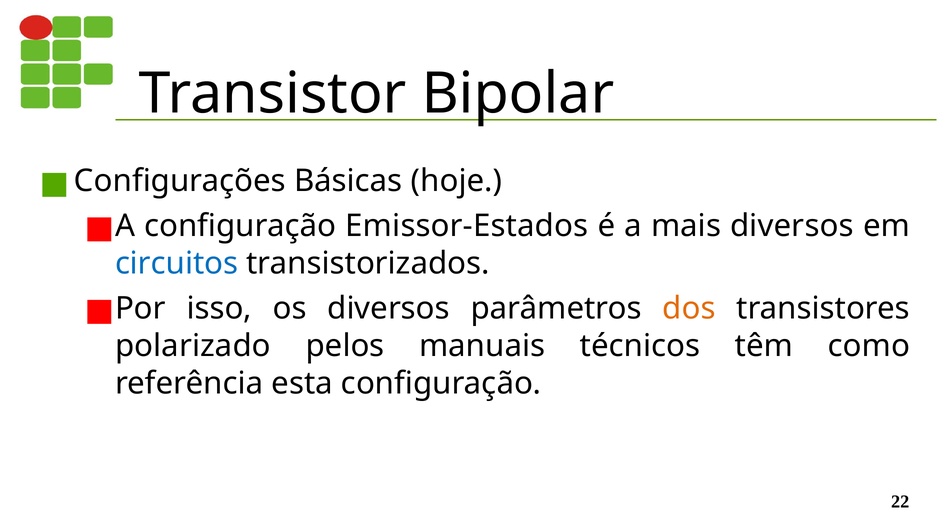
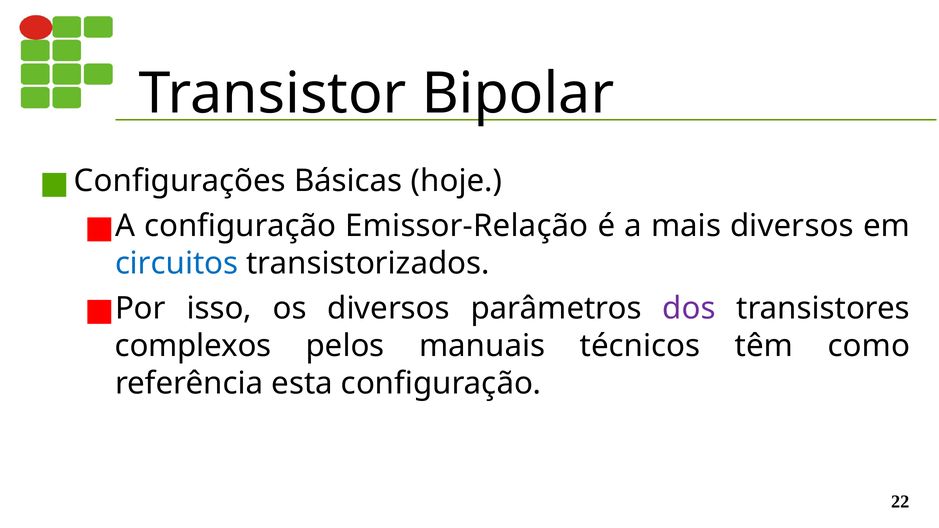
Emissor-Estados: Emissor-Estados -> Emissor-Relação (467, 226)
dos colour: orange -> purple (689, 308)
polarizado: polarizado -> complexos (193, 346)
